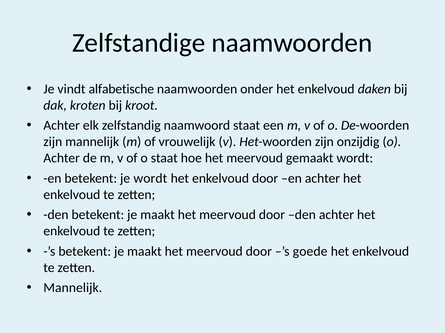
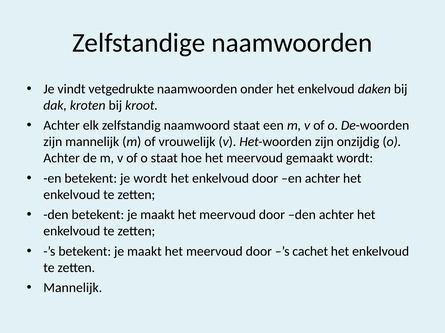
alfabetische: alfabetische -> vetgedrukte (121, 89)
goede: goede -> cachet (310, 252)
